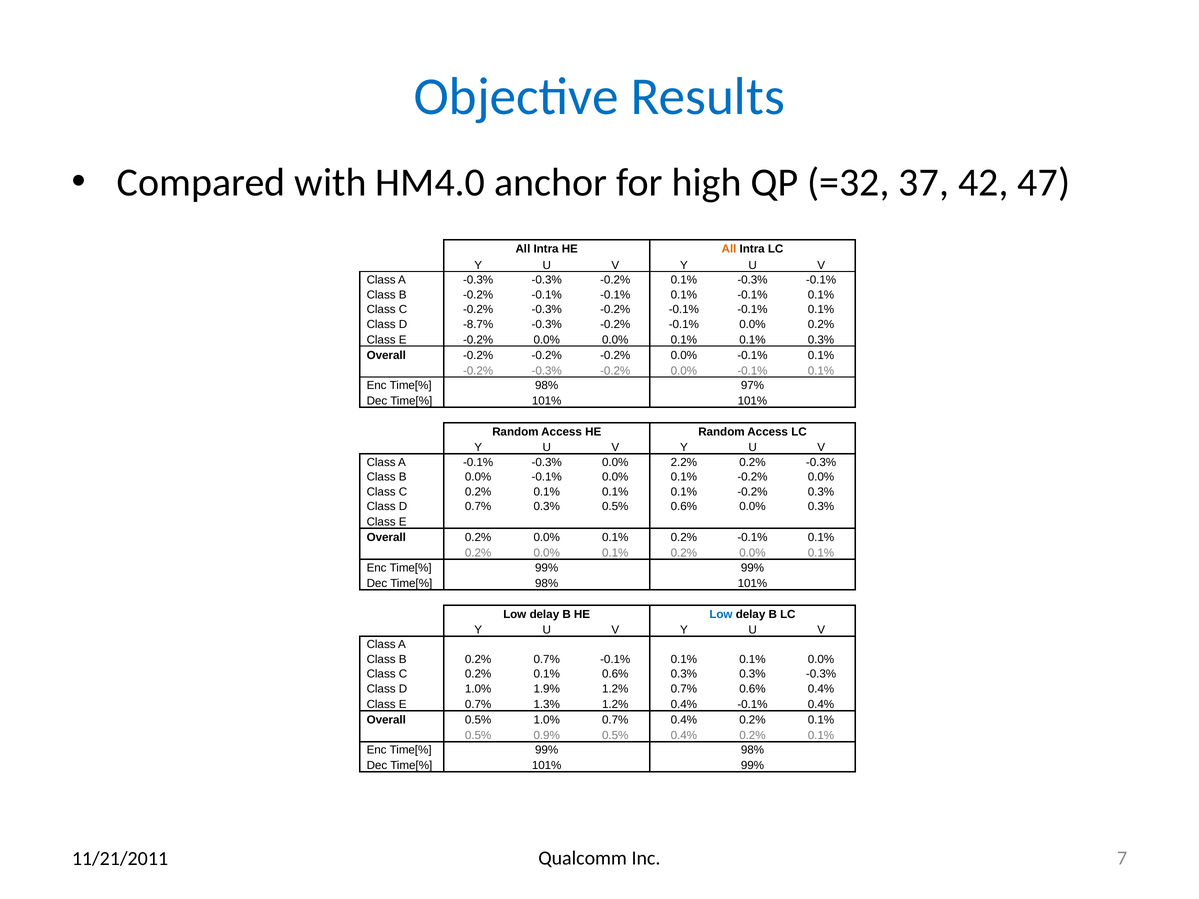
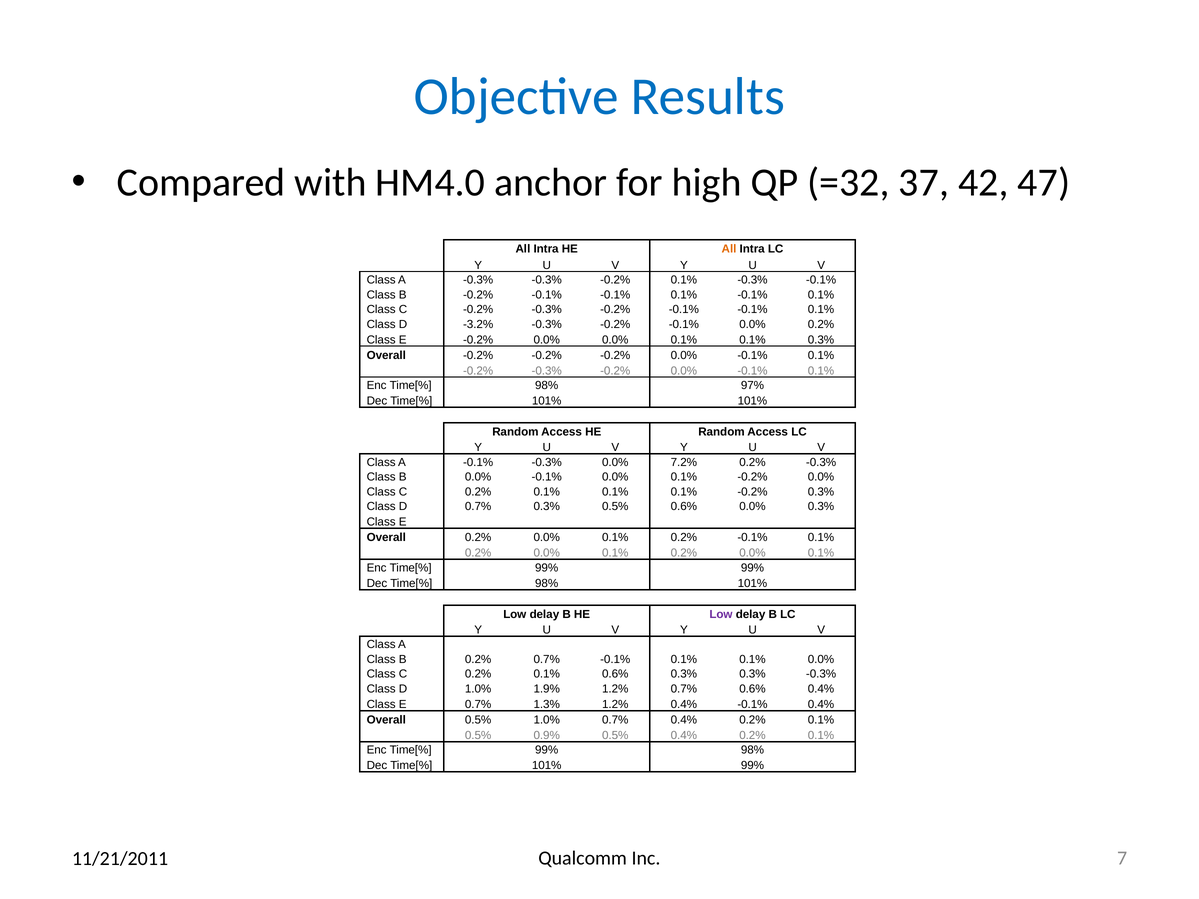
-8.7%: -8.7% -> -3.2% (478, 324)
2.2%: 2.2% -> 7.2% (684, 462)
Low colour: blue -> purple (721, 615)
